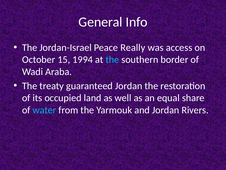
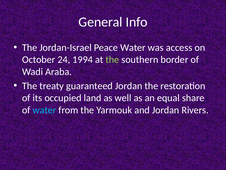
Peace Really: Really -> Water (133, 47)
15: 15 -> 24 (64, 59)
the colour: light blue -> light green (112, 59)
